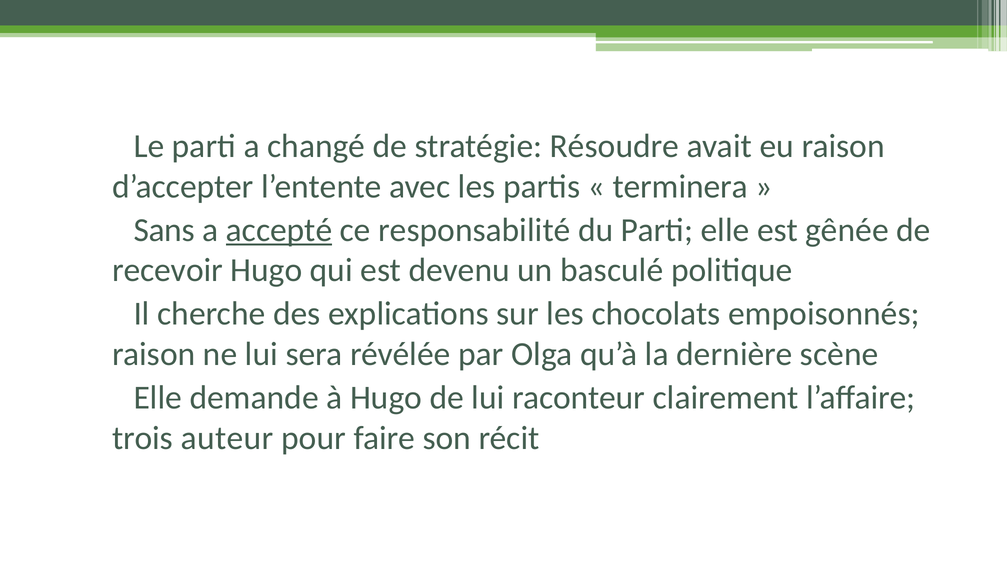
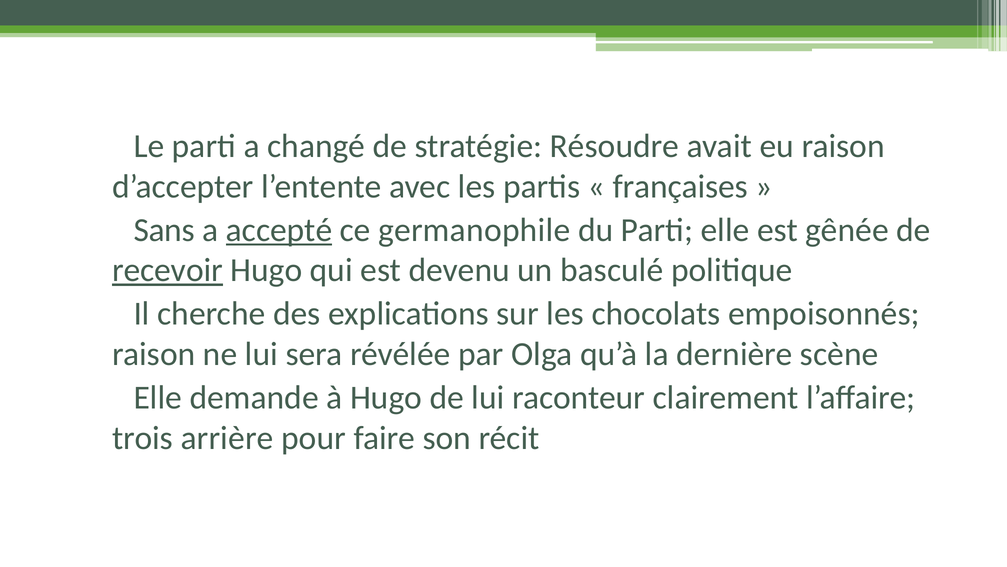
terminera: terminera -> françaises (680, 186)
responsabilité: responsabilité -> germanophile (474, 230)
recevoir underline: none -> present (168, 270)
auteur: auteur -> arrière (227, 437)
